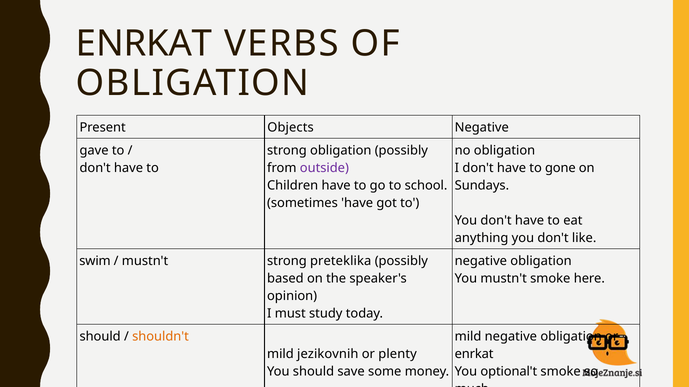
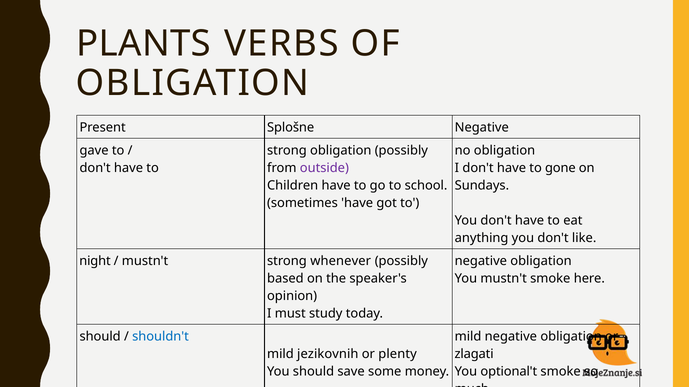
ENRKAT: ENRKAT -> PLANTS (144, 44)
Objects: Objects -> Splošne (291, 128)
swim: swim -> night (95, 261)
preteklika: preteklika -> whenever (341, 261)
shouldn't colour: orange -> blue (160, 337)
enrkat: enrkat -> zlagati (474, 354)
